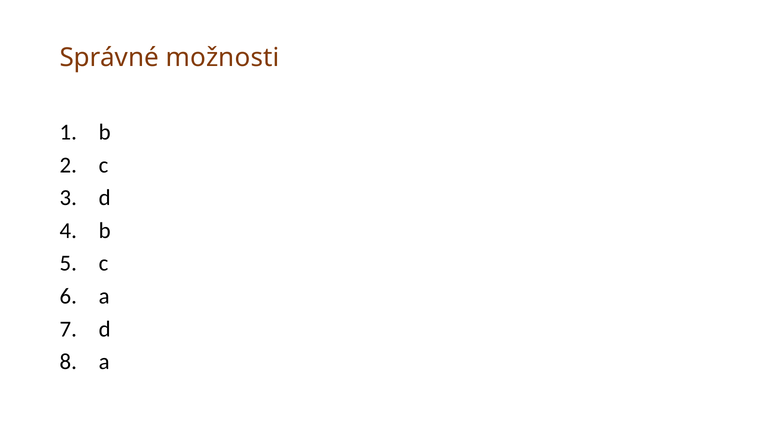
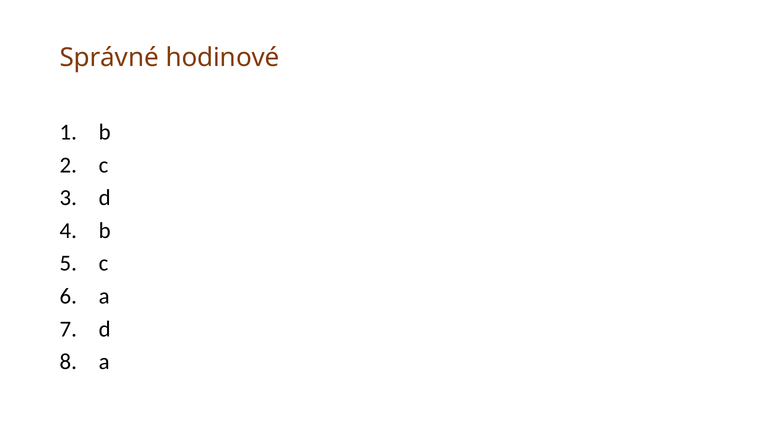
možnosti: možnosti -> hodinové (223, 58)
